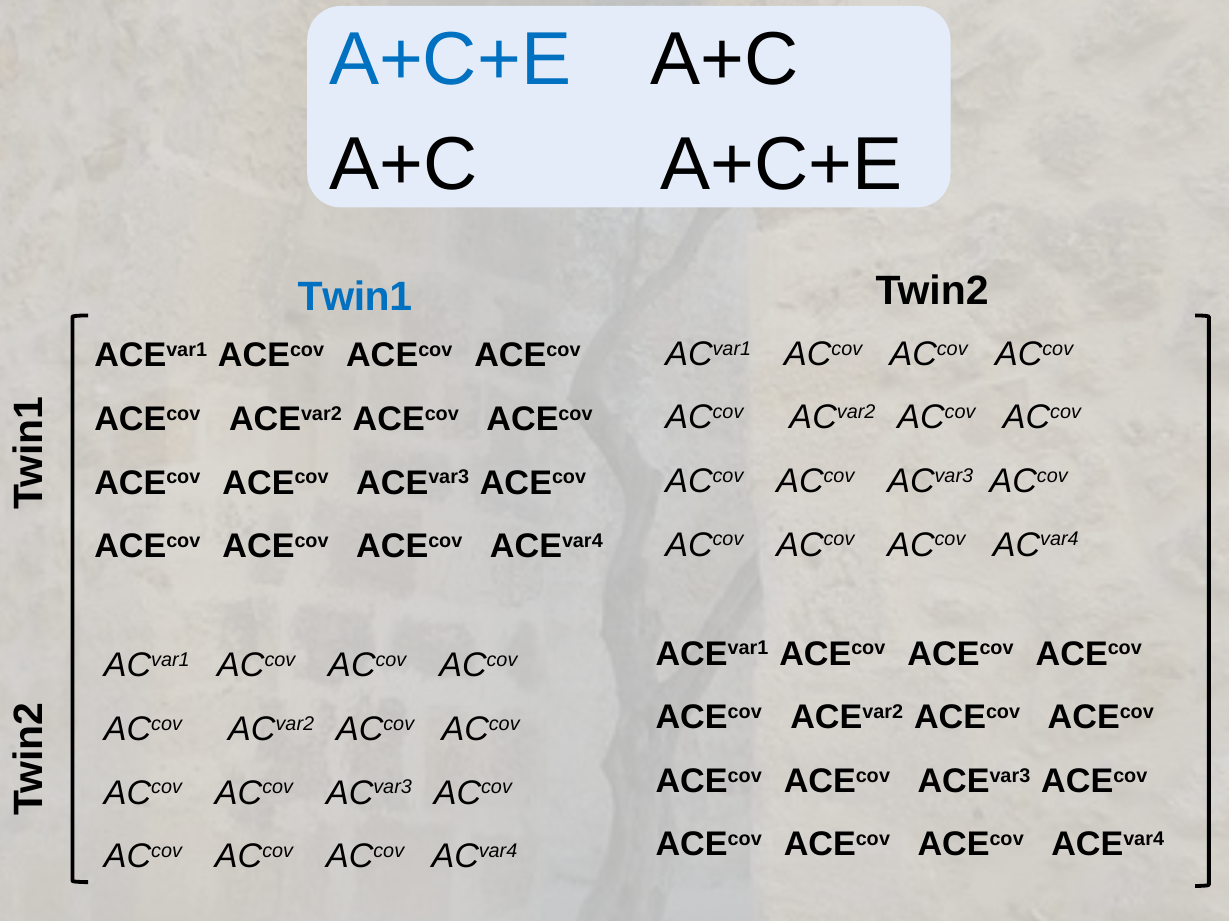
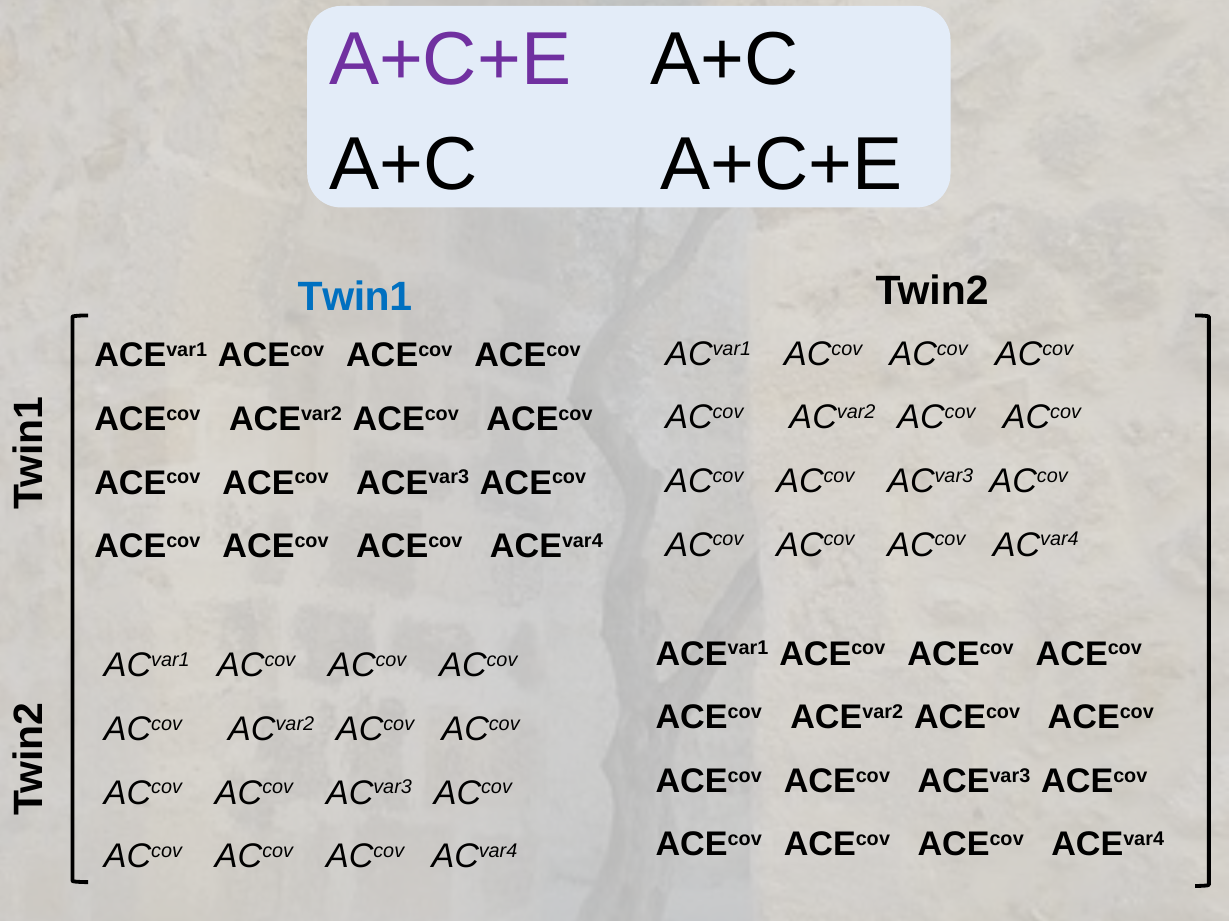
A+C+E colour: blue -> purple (450, 60)
